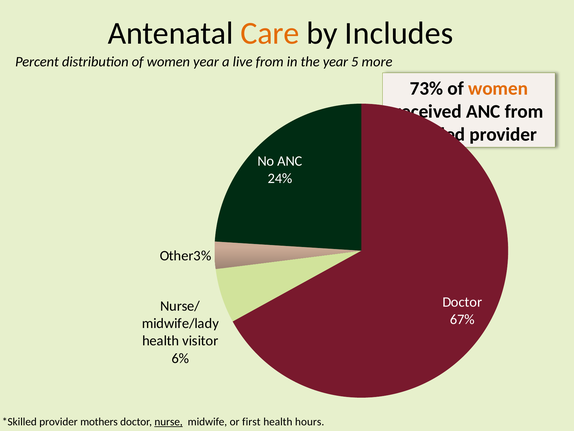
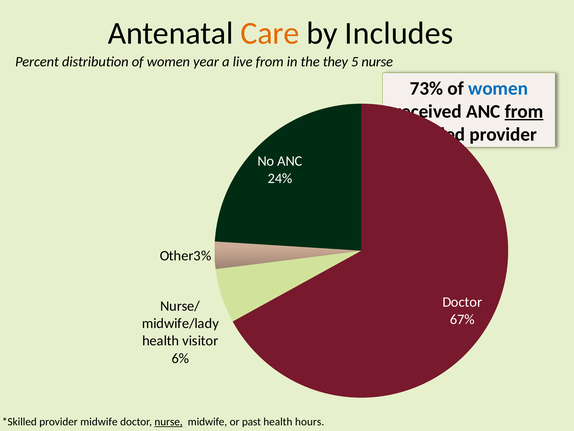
the year: year -> they (335, 62)
5 more: more -> nurse (377, 62)
women colour: orange -> blue (498, 88)
from underline: none -> present (524, 111)
provider mothers: mothers -> midwife (99, 421)
first: first -> past (251, 421)
